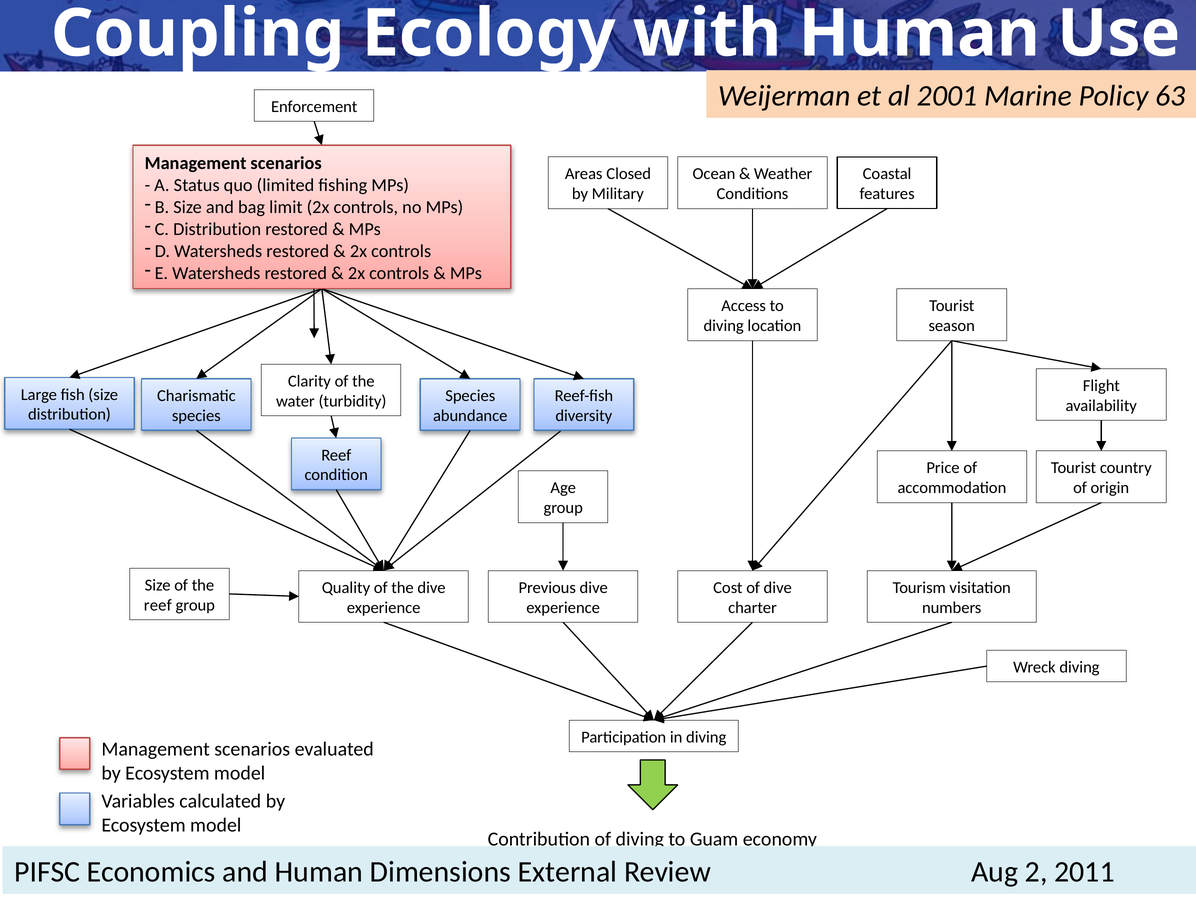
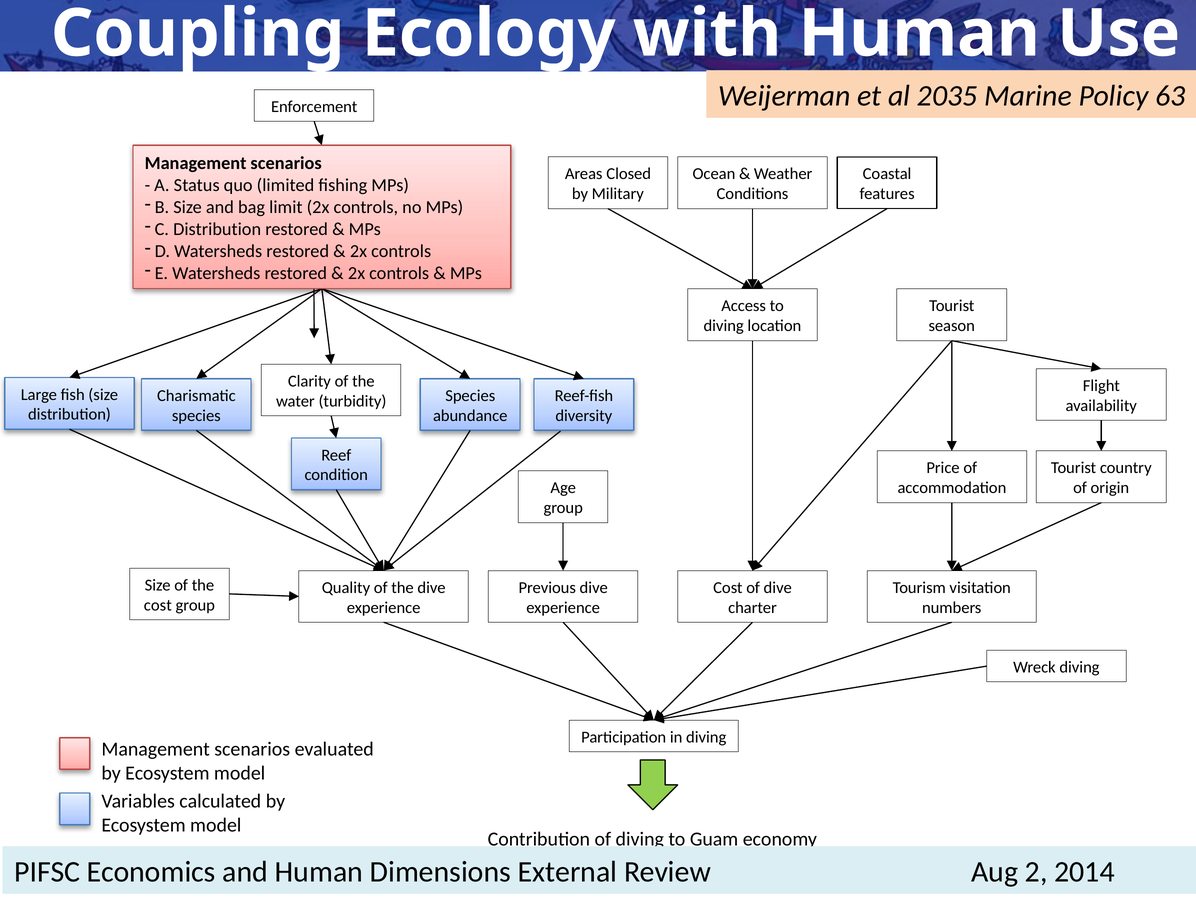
2001: 2001 -> 2035 (947, 96)
reef: reef -> cost (158, 605)
2011: 2011 -> 2014 (1084, 872)
